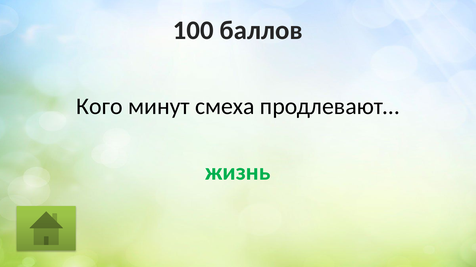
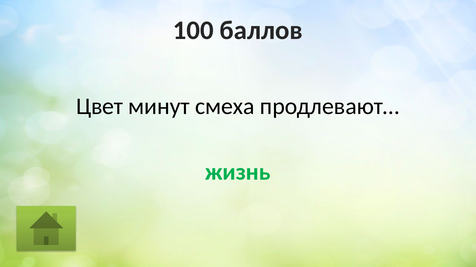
Кого: Кого -> Цвет (100, 107)
